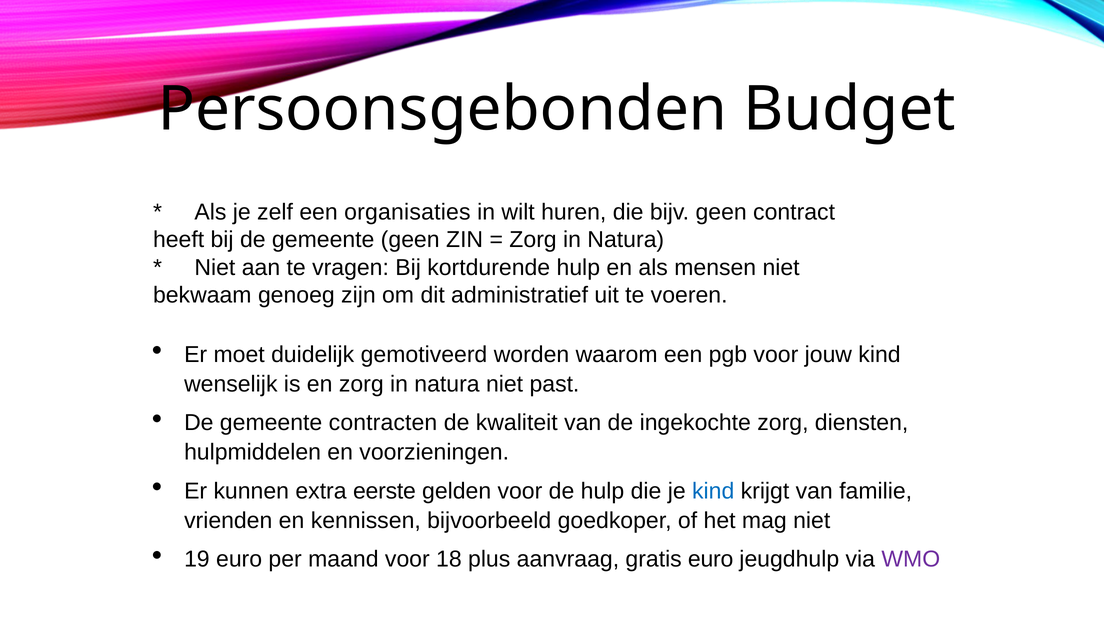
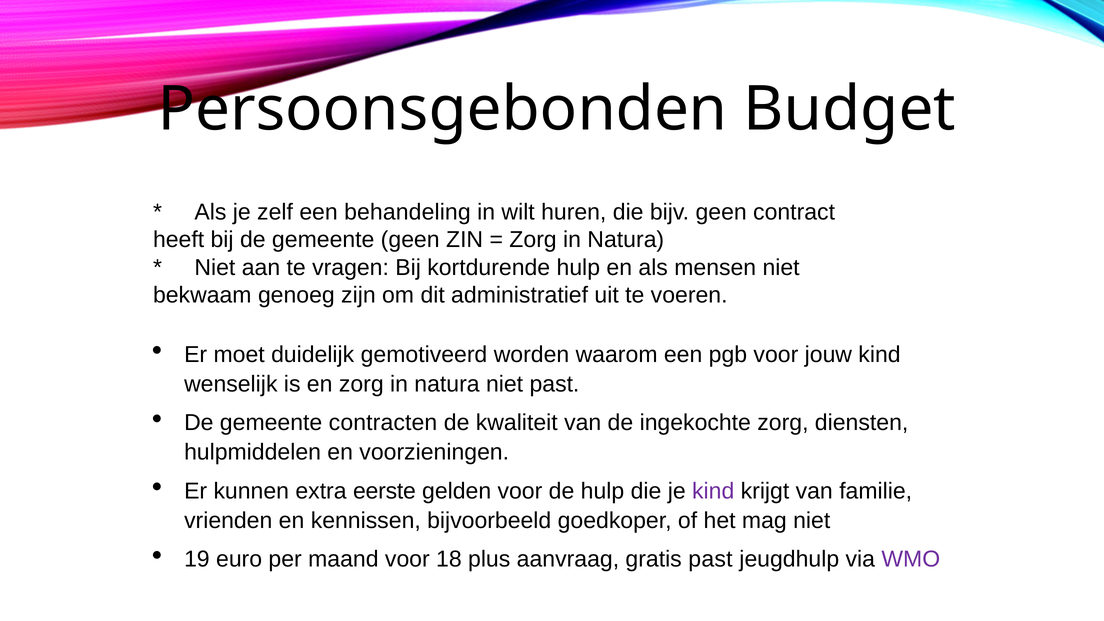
organisaties: organisaties -> behandeling (407, 212)
kind colour: blue -> purple (713, 491)
gratis euro: euro -> past (710, 559)
